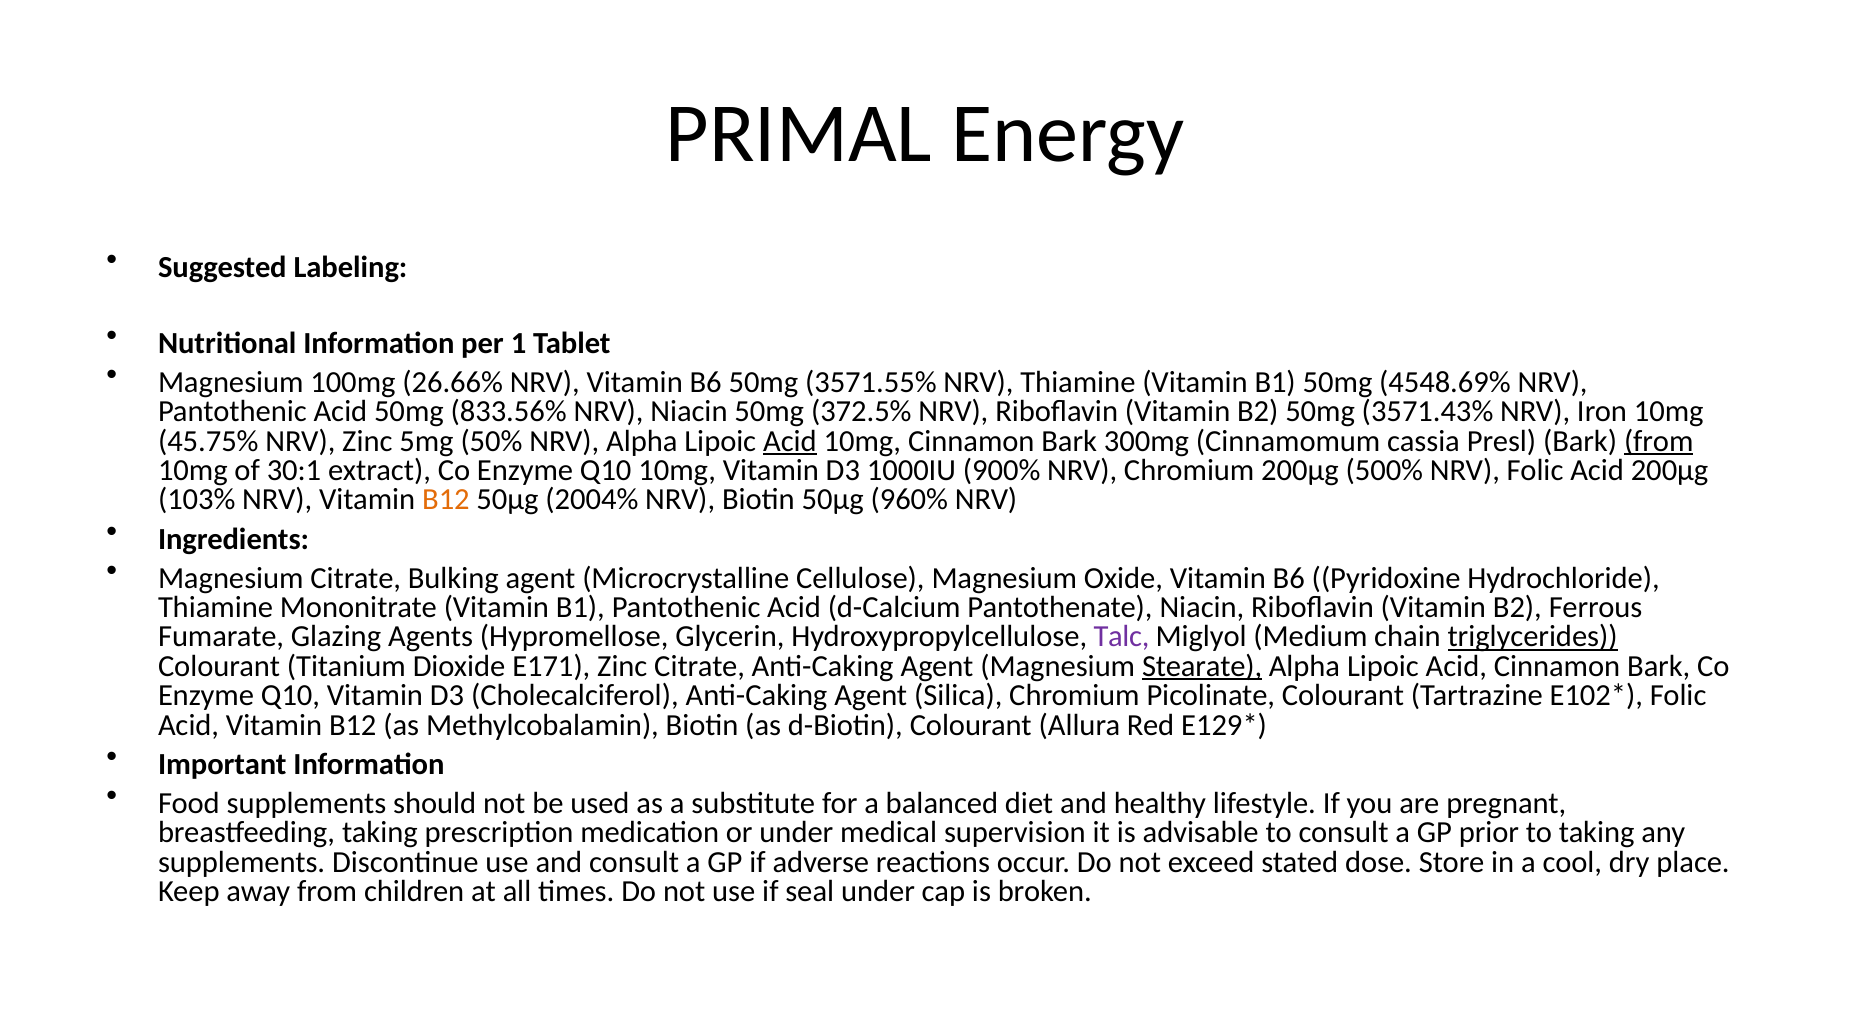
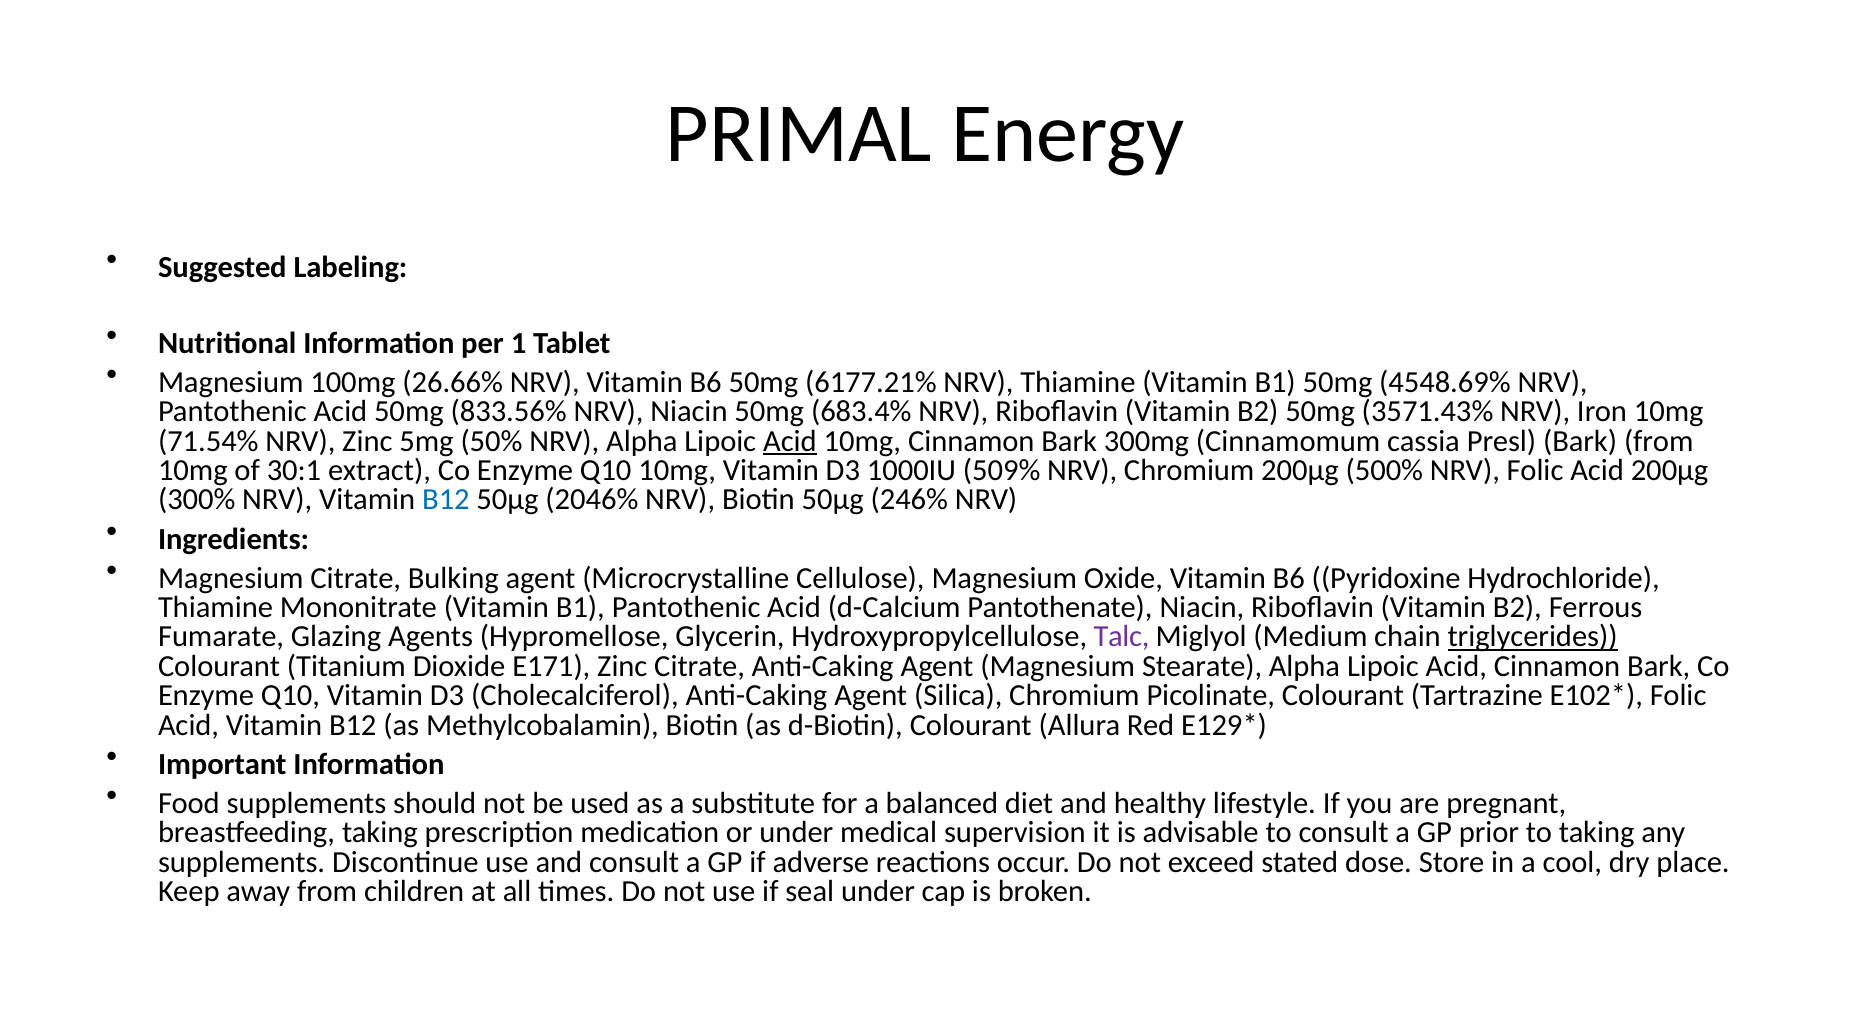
3571.55%: 3571.55% -> 6177.21% (871, 382)
372.5%: 372.5% -> 683.4% (861, 412)
45.75%: 45.75% -> 71.54% (208, 441)
from underline: present -> none (1659, 441)
900%: 900% -> 509% (1002, 471)
103%: 103% -> 300% (197, 500)
B12 colour: orange -> blue (446, 500)
2004%: 2004% -> 2046% (592, 500)
960%: 960% -> 246% (909, 500)
Stearate underline: present -> none (1202, 667)
